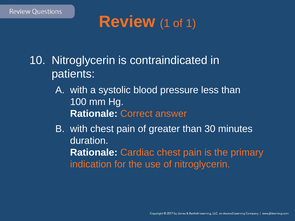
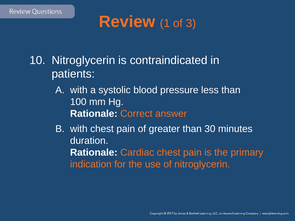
of 1: 1 -> 3 (191, 23)
